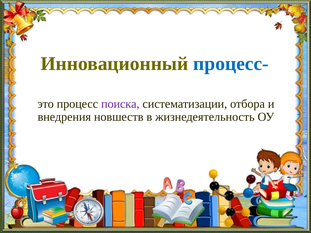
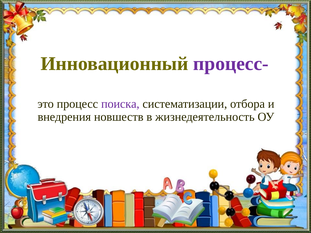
процесс- colour: blue -> purple (231, 64)
